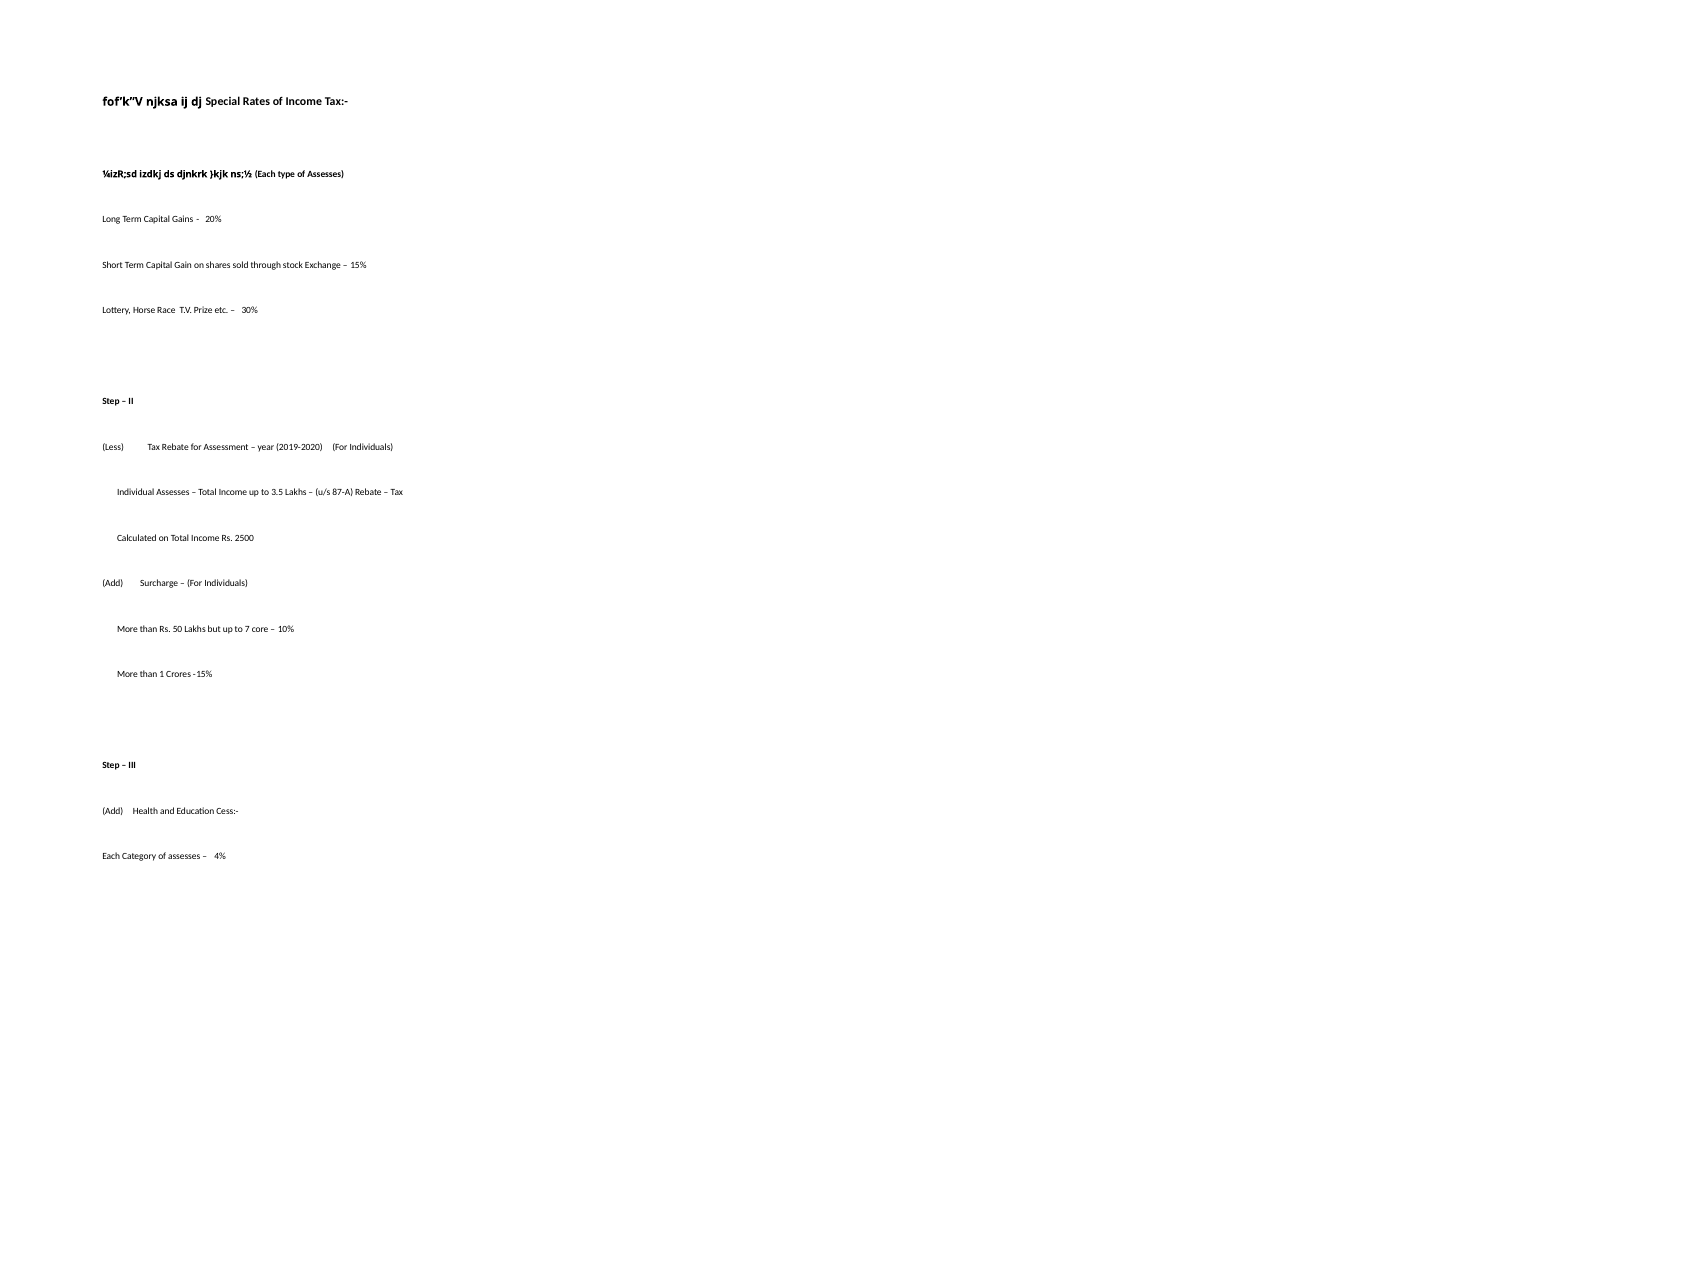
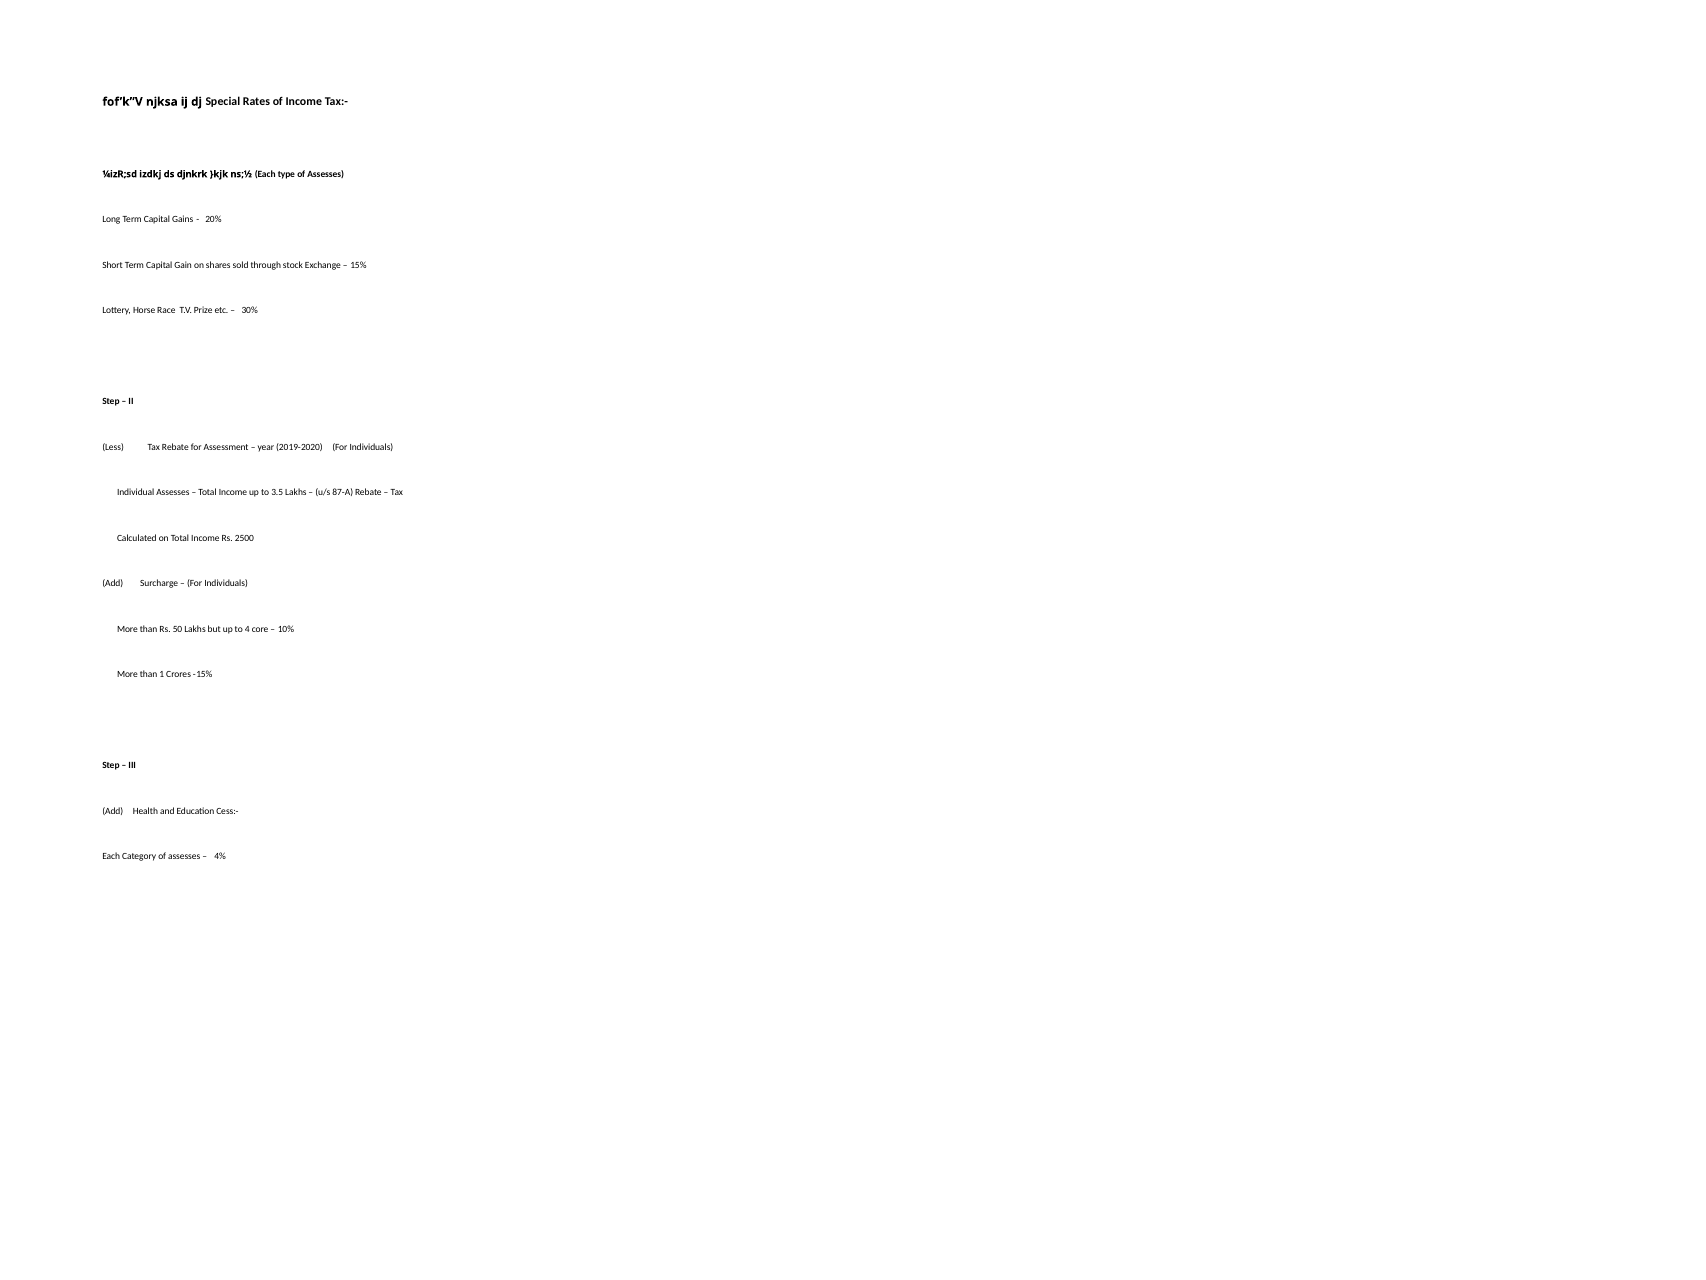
7: 7 -> 4 (247, 629)
